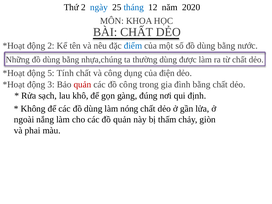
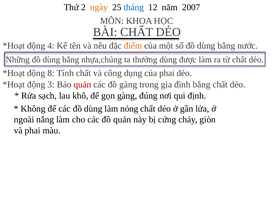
ngày colour: blue -> orange (99, 7)
2020: 2020 -> 2007 (191, 7)
động 2: 2 -> 4 (51, 46)
điểm colour: blue -> orange (133, 46)
5: 5 -> 8 (51, 73)
của điện: điện -> phai (167, 73)
đồ công: công -> gàng (128, 84)
thấm: thấm -> cứng (167, 120)
